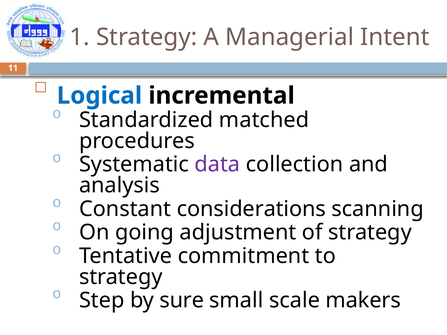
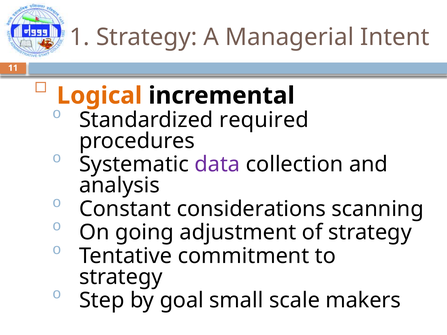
Logical colour: blue -> orange (99, 96)
matched: matched -> required (264, 120)
sure: sure -> goal (182, 301)
